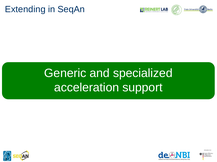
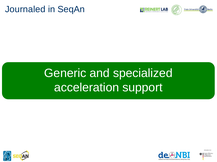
Extending: Extending -> Journaled (25, 9)
